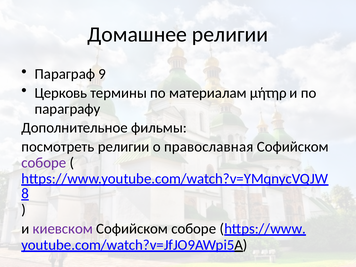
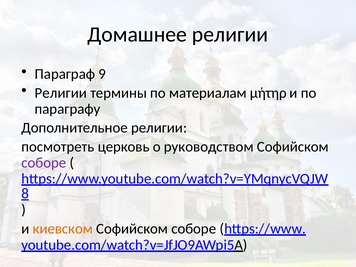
Церковь: Церковь -> Религии (61, 93)
Дополнительное фильмы: фильмы -> религии (159, 128)
посмотреть религии: религии -> церковь (124, 147)
православная: православная -> руководством (209, 147)
киевском colour: purple -> orange (63, 229)
